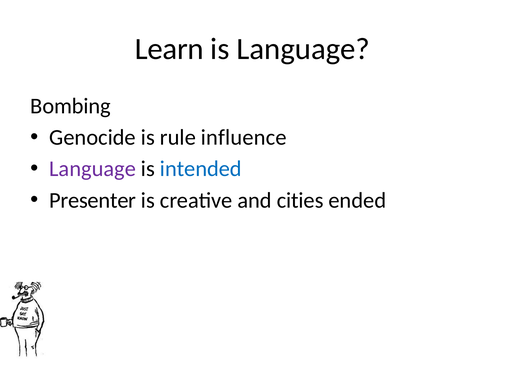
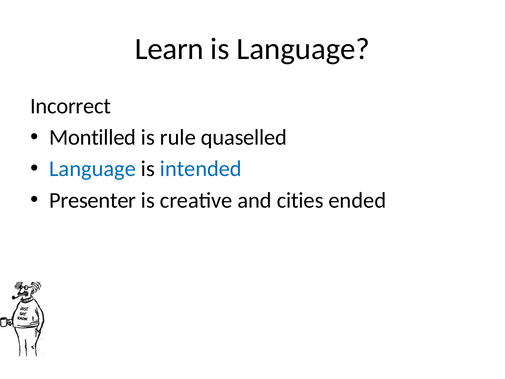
Bombing: Bombing -> Incorrect (71, 106)
Genocide: Genocide -> Montilled (93, 137)
influence: influence -> quaselled (244, 137)
Language colour: purple -> blue (93, 169)
